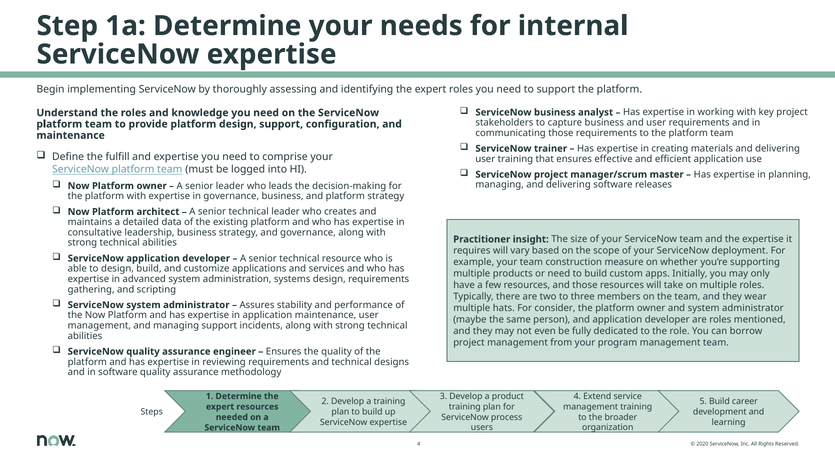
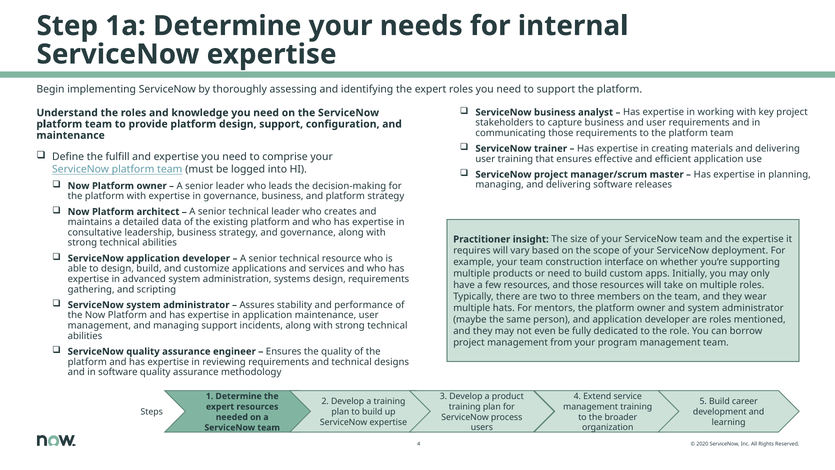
measure: measure -> interface (624, 262)
consider: consider -> mentors (555, 308)
